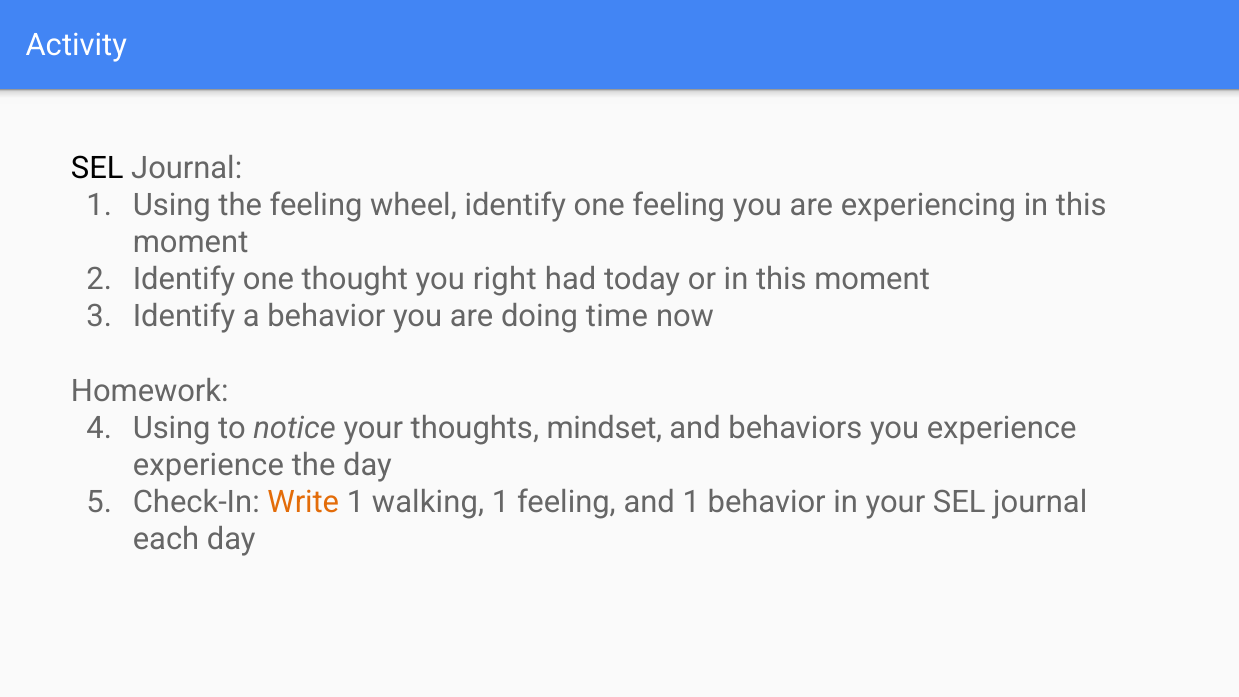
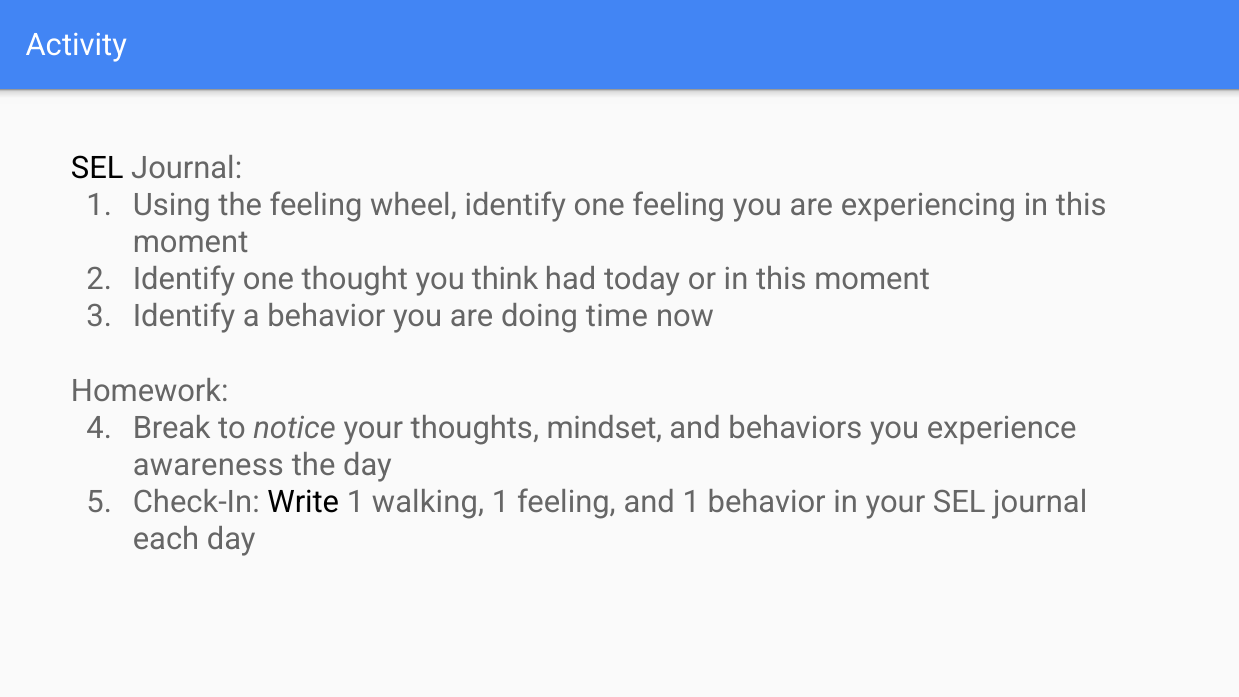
right: right -> think (505, 279)
Using: Using -> Break (172, 428)
experience: experience -> awareness (208, 465)
Write colour: orange -> black (303, 502)
